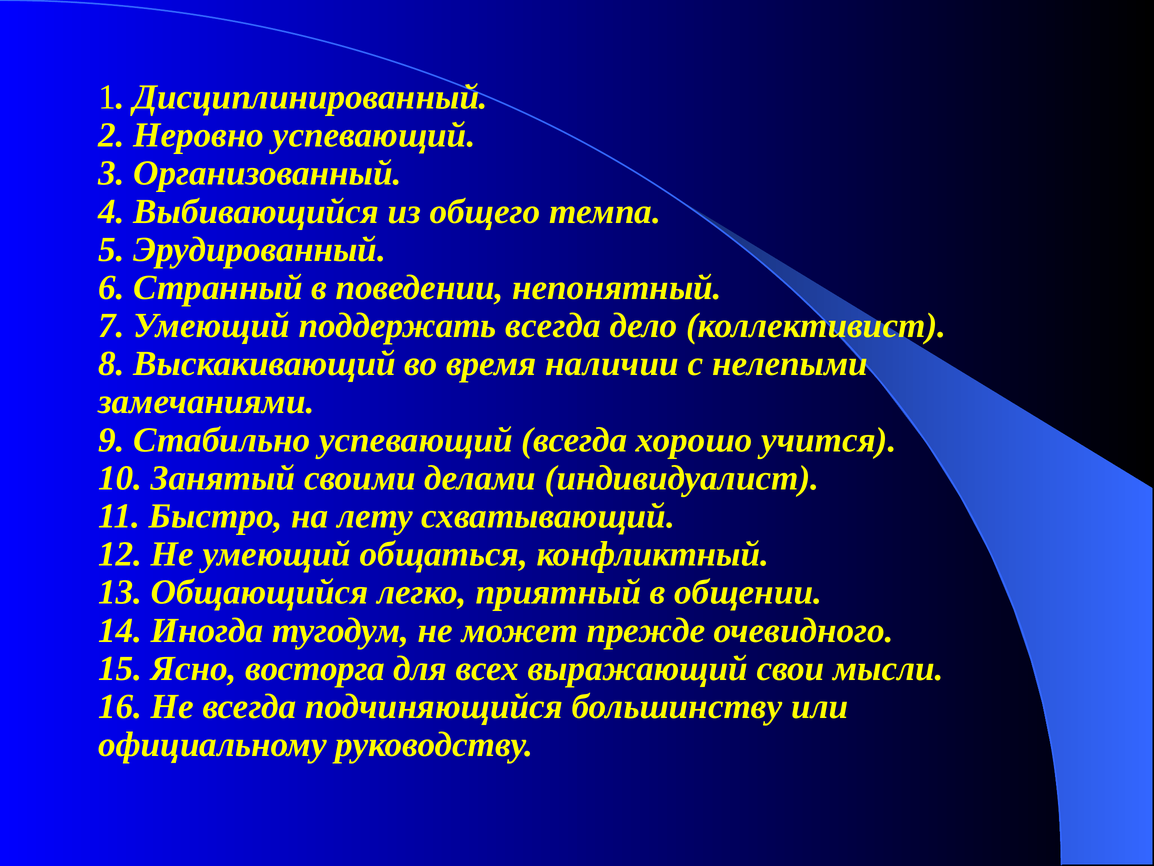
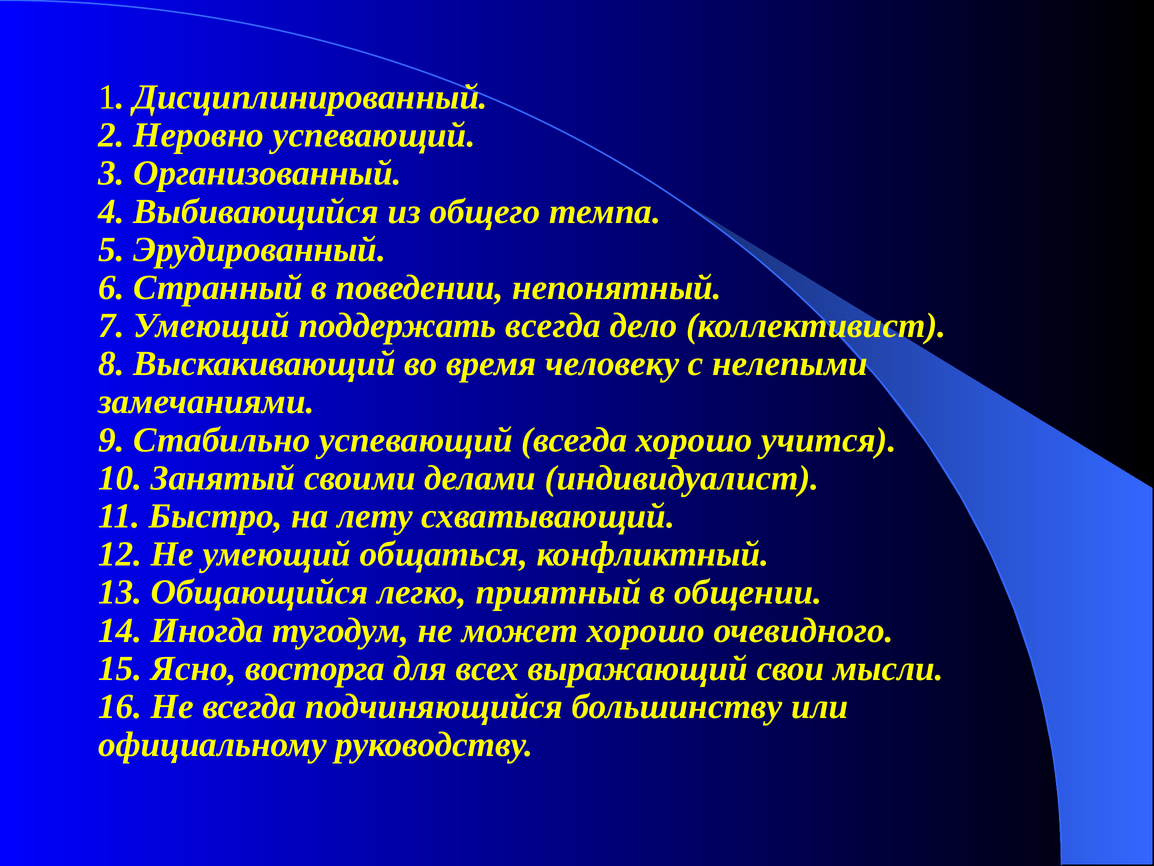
наличии: наличии -> человеку (612, 364)
может прежде: прежде -> хорошо (646, 630)
